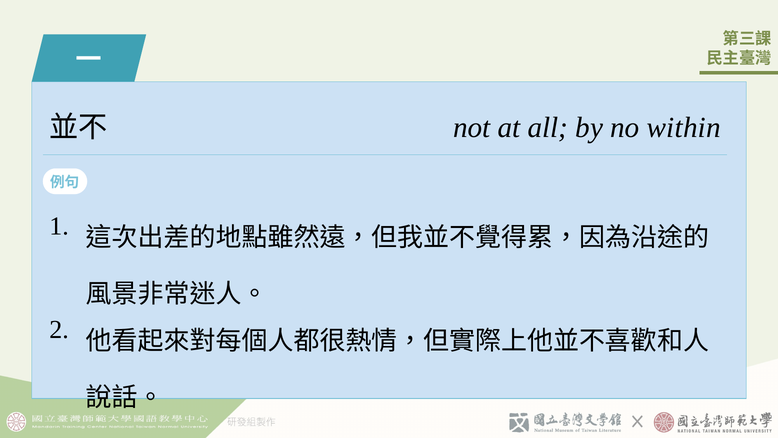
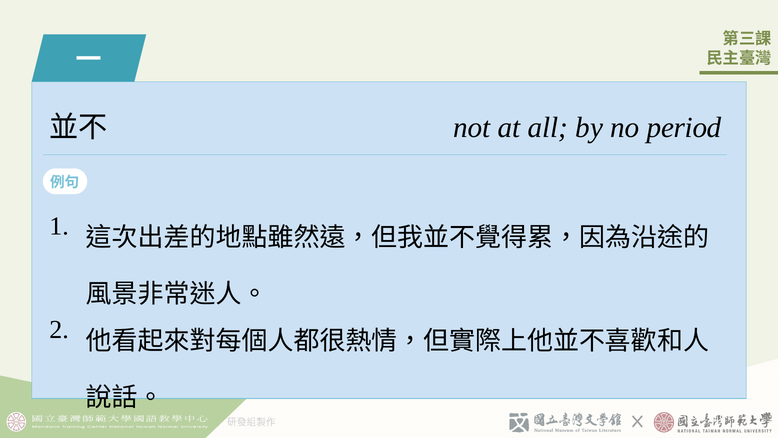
within: within -> period (684, 128)
